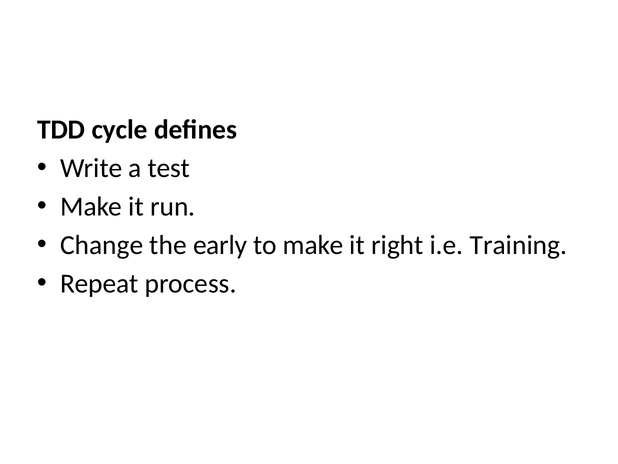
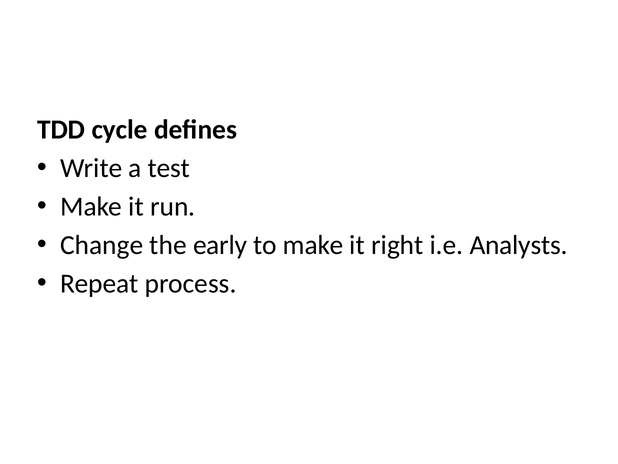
Training: Training -> Analysts (519, 245)
